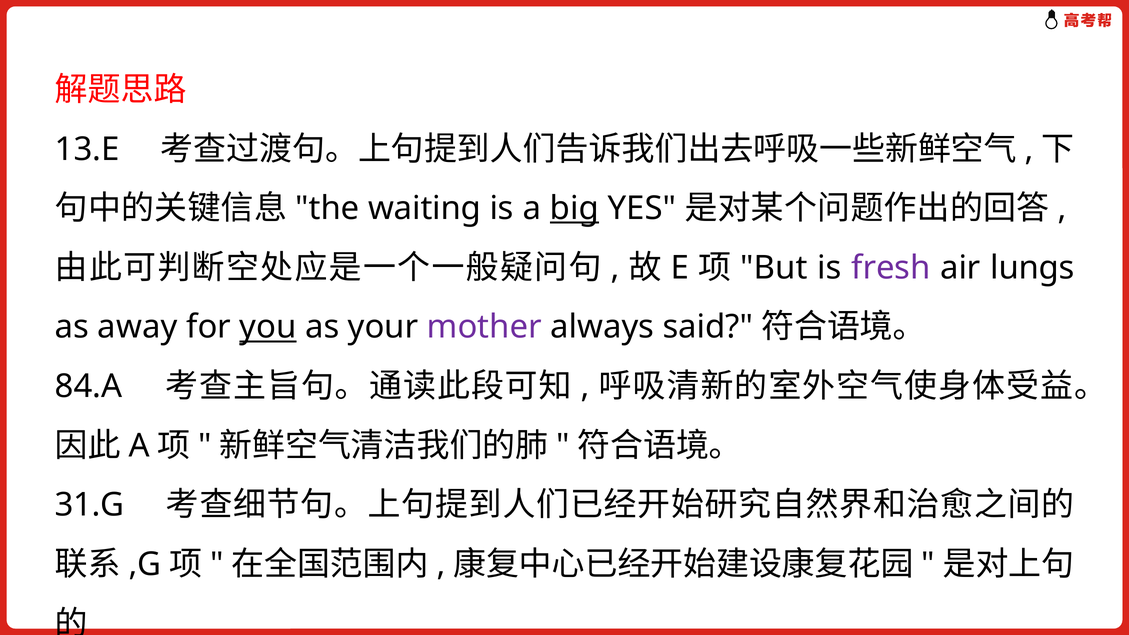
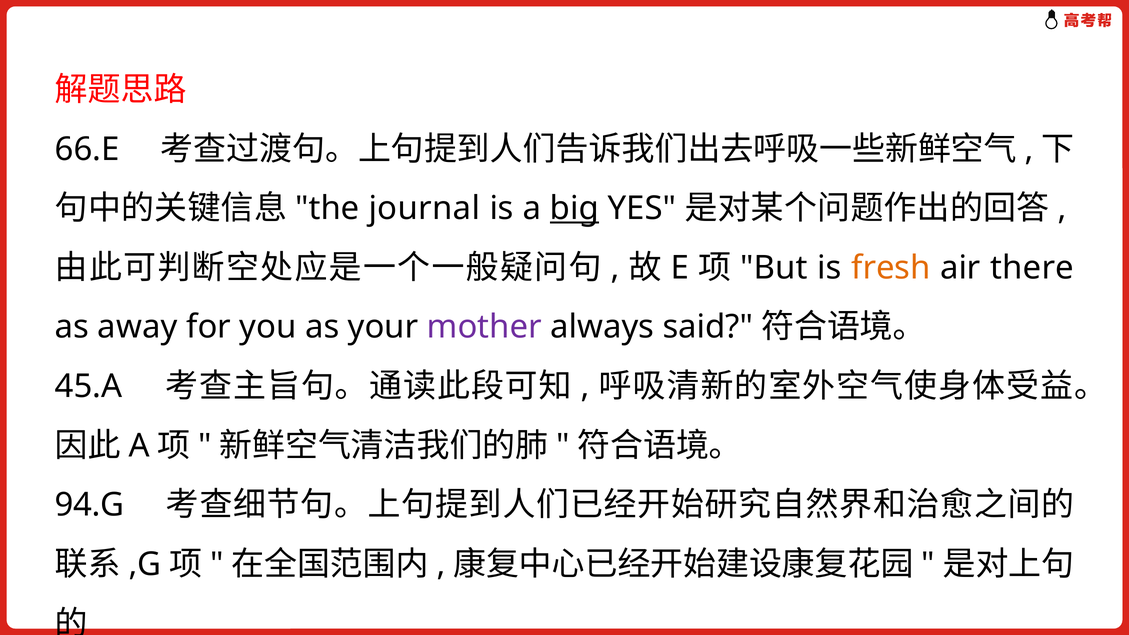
13.E: 13.E -> 66.E (87, 149)
waiting: waiting -> journal (424, 209)
fresh colour: purple -> orange (891, 268)
lungs: lungs -> there (1032, 268)
you underline: present -> none (268, 327)
84.A: 84.A -> 45.A (89, 386)
31.G: 31.G -> 94.G (89, 505)
